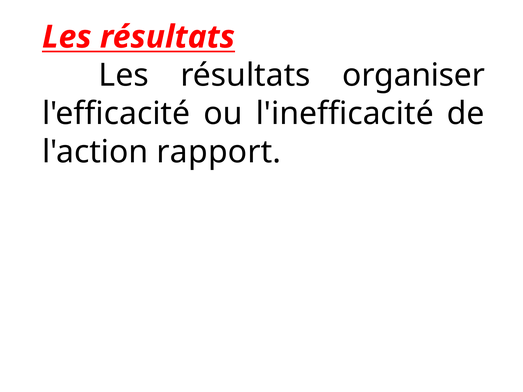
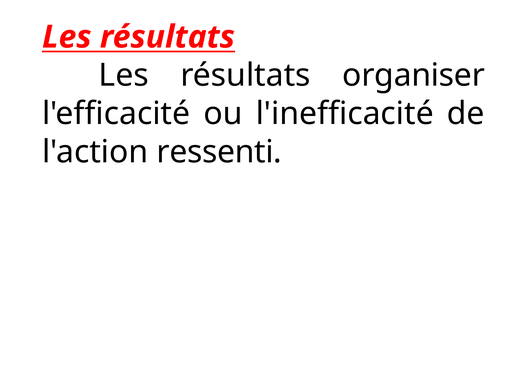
rapport: rapport -> ressenti (219, 152)
